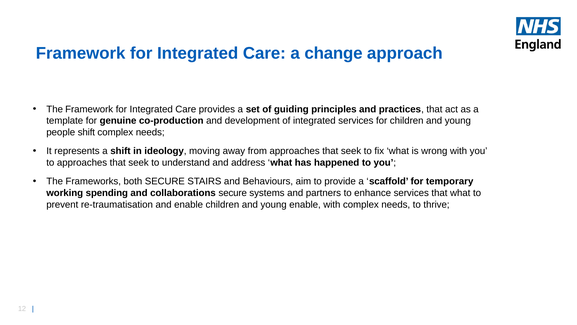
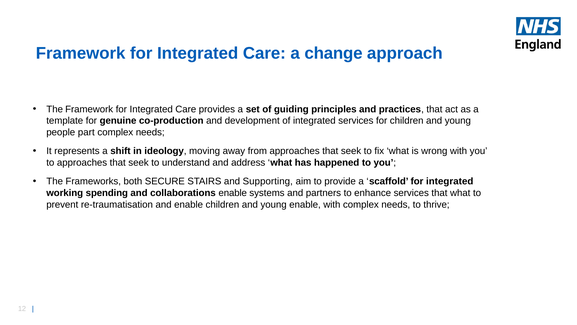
people shift: shift -> part (86, 132)
Behaviours: Behaviours -> Supporting (268, 181)
scaffold for temporary: temporary -> integrated (450, 181)
collaborations secure: secure -> enable (233, 193)
